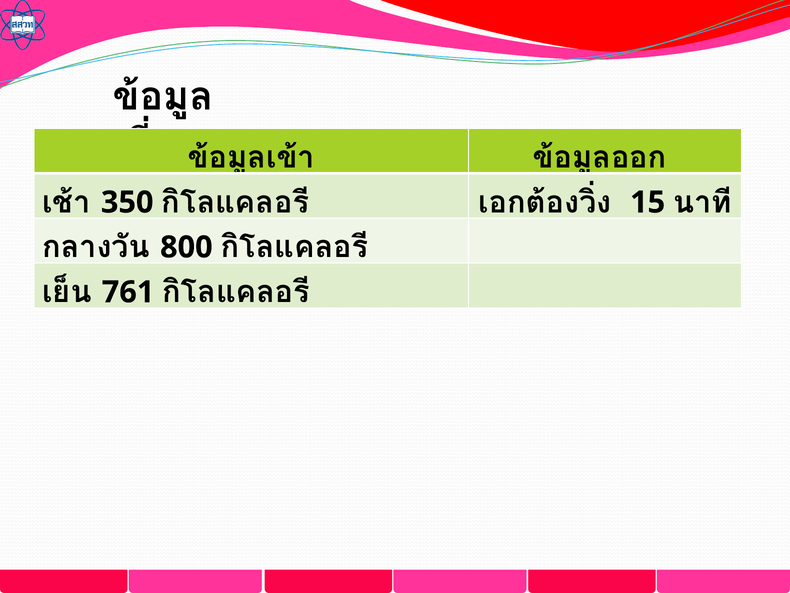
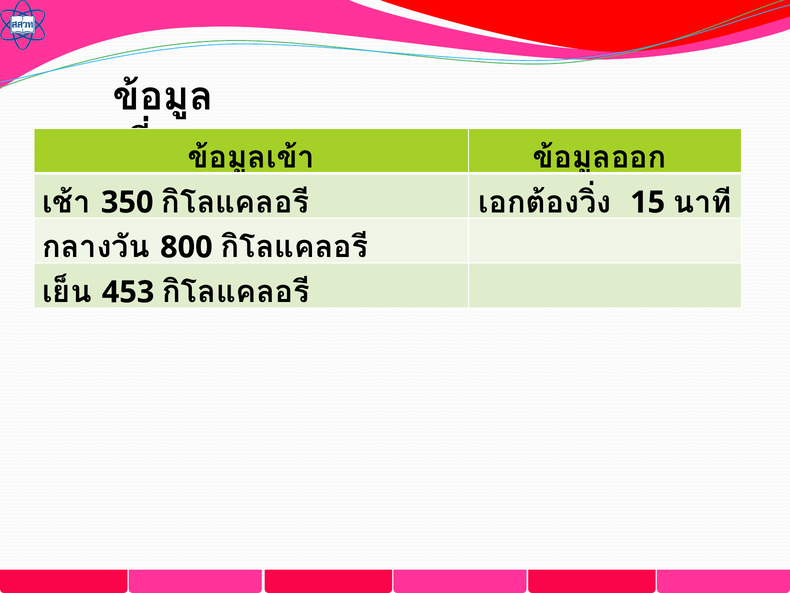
761: 761 -> 453 (128, 292)
